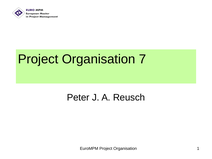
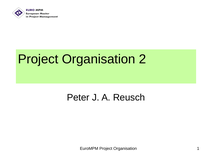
7: 7 -> 2 (142, 59)
